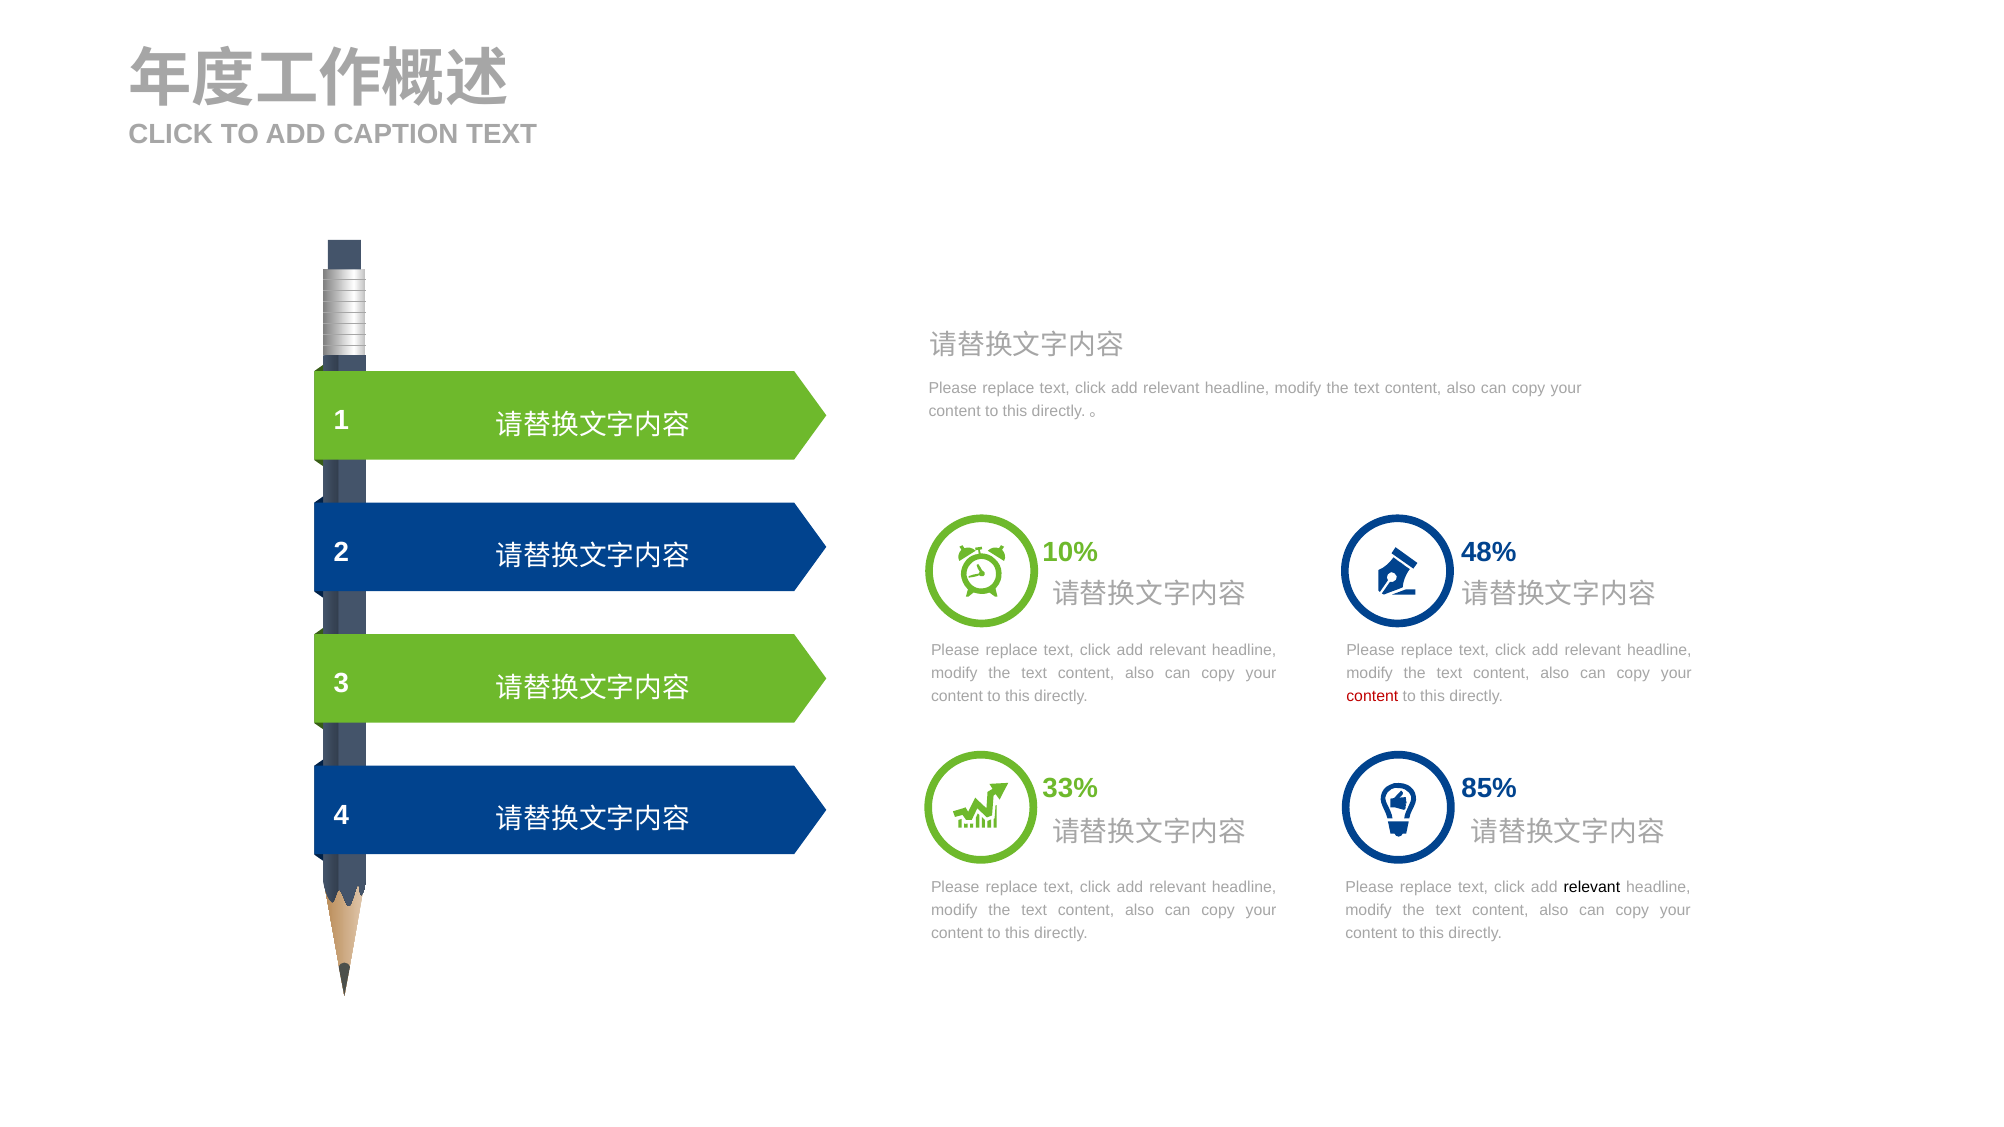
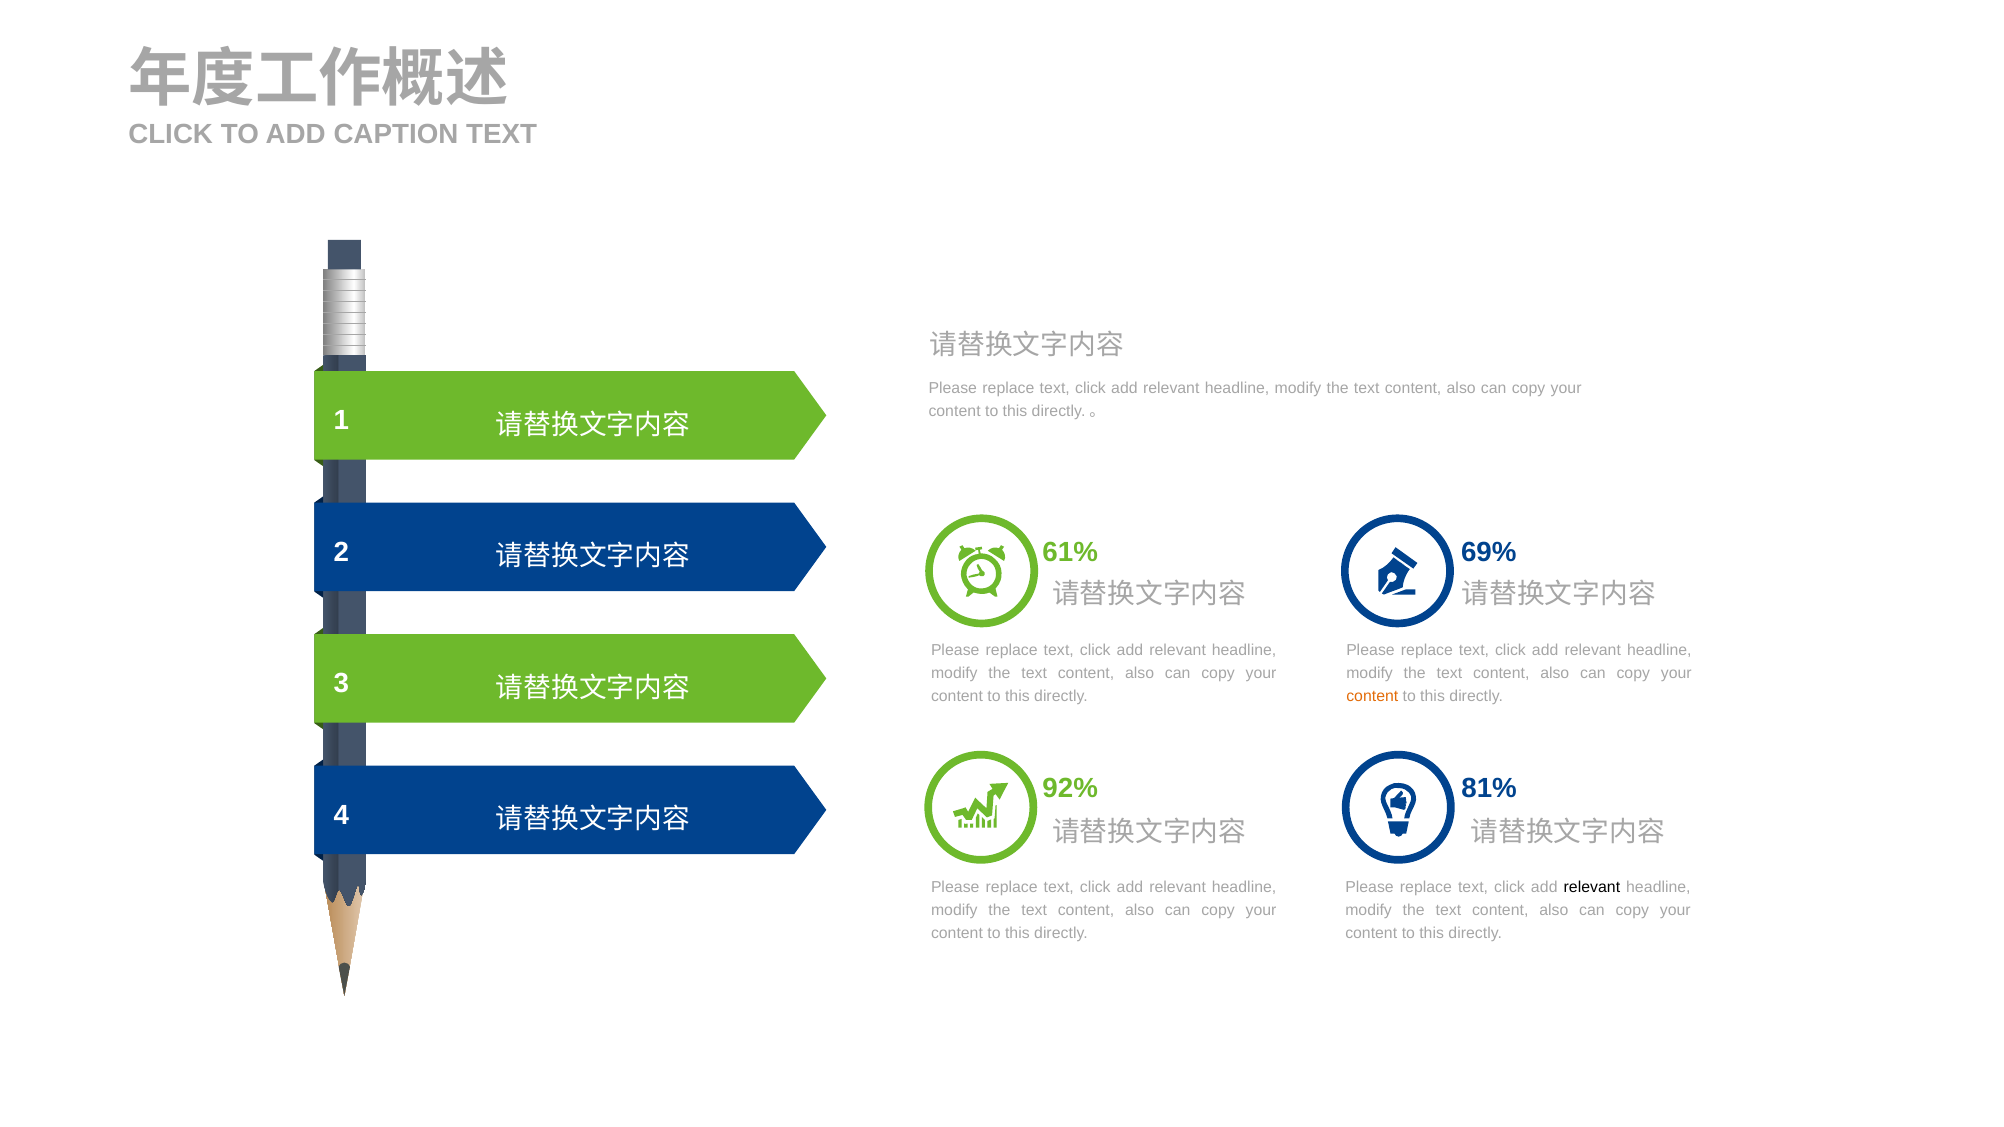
10%: 10% -> 61% (1070, 553)
48%: 48% -> 69% (1489, 553)
content colour: red -> orange (1372, 696)
33%: 33% -> 92% (1070, 788)
85%: 85% -> 81% (1489, 788)
